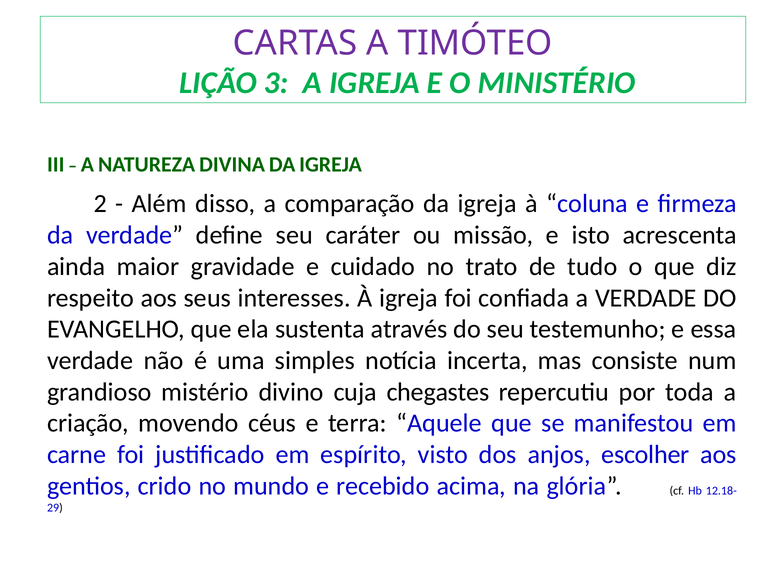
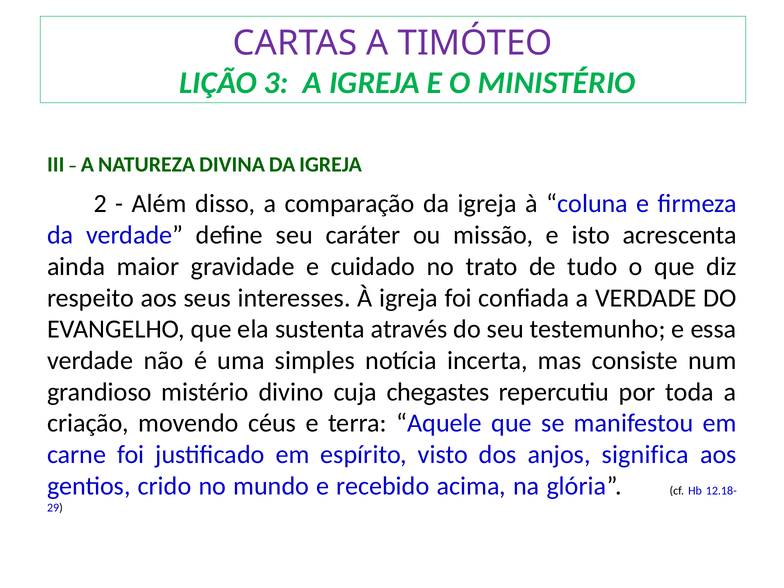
escolher: escolher -> significa (645, 455)
